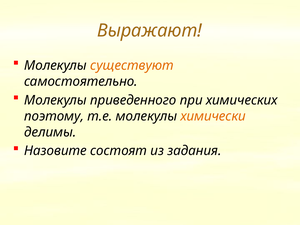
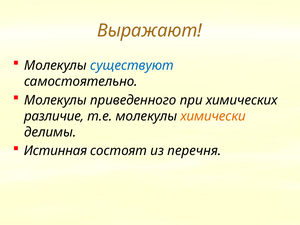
существуют colour: orange -> blue (132, 65)
поэтому: поэтому -> различие (54, 116)
Назовите: Назовите -> Истинная (56, 151)
задания: задания -> перечня (194, 151)
